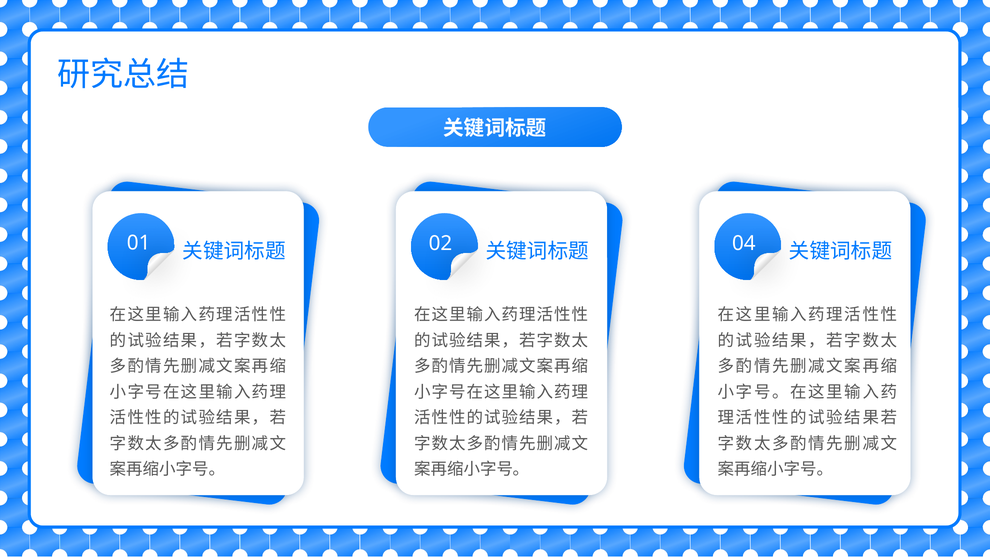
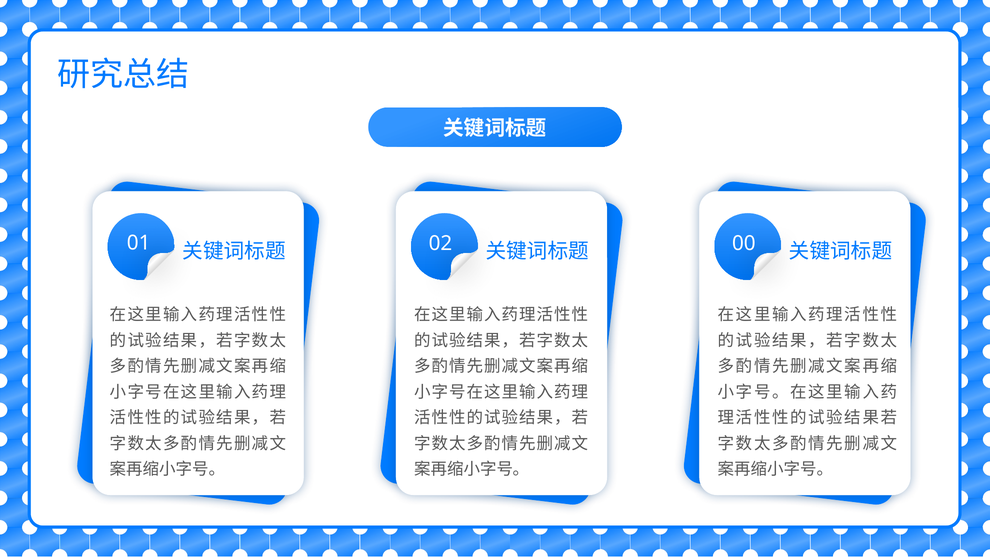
04: 04 -> 00 (744, 243)
